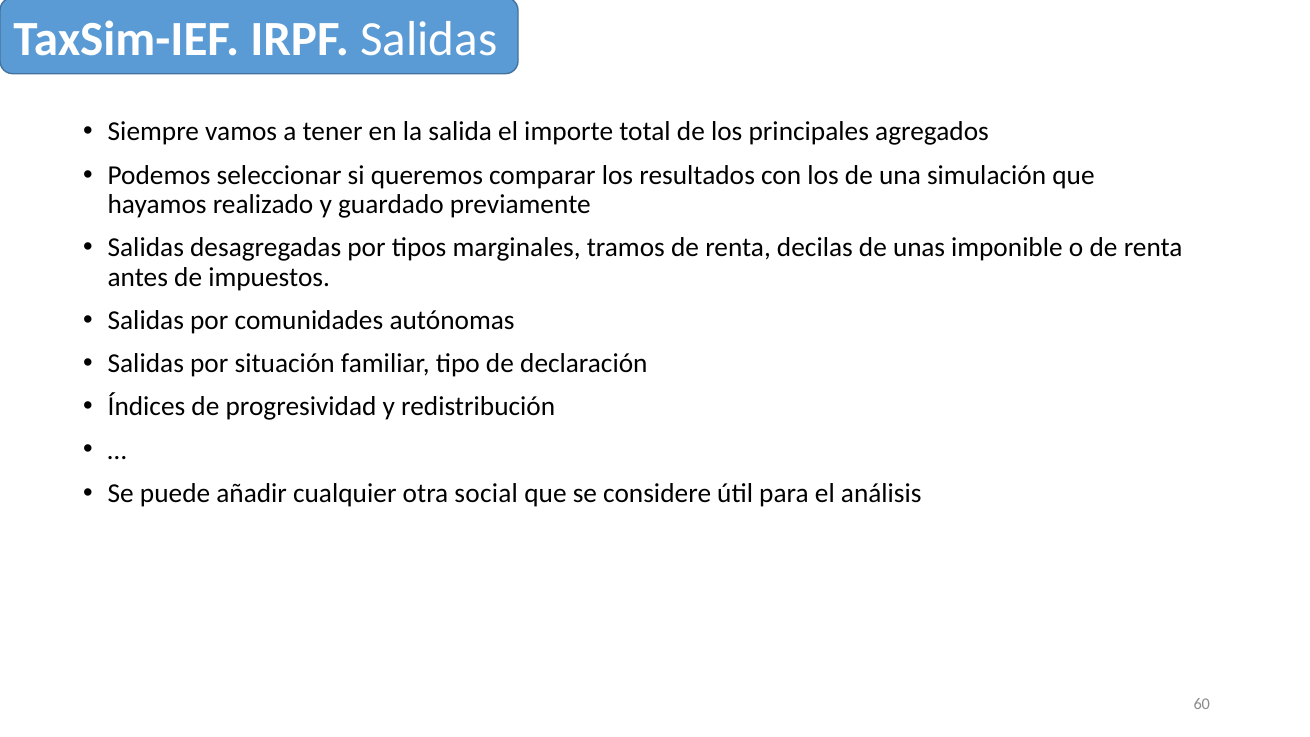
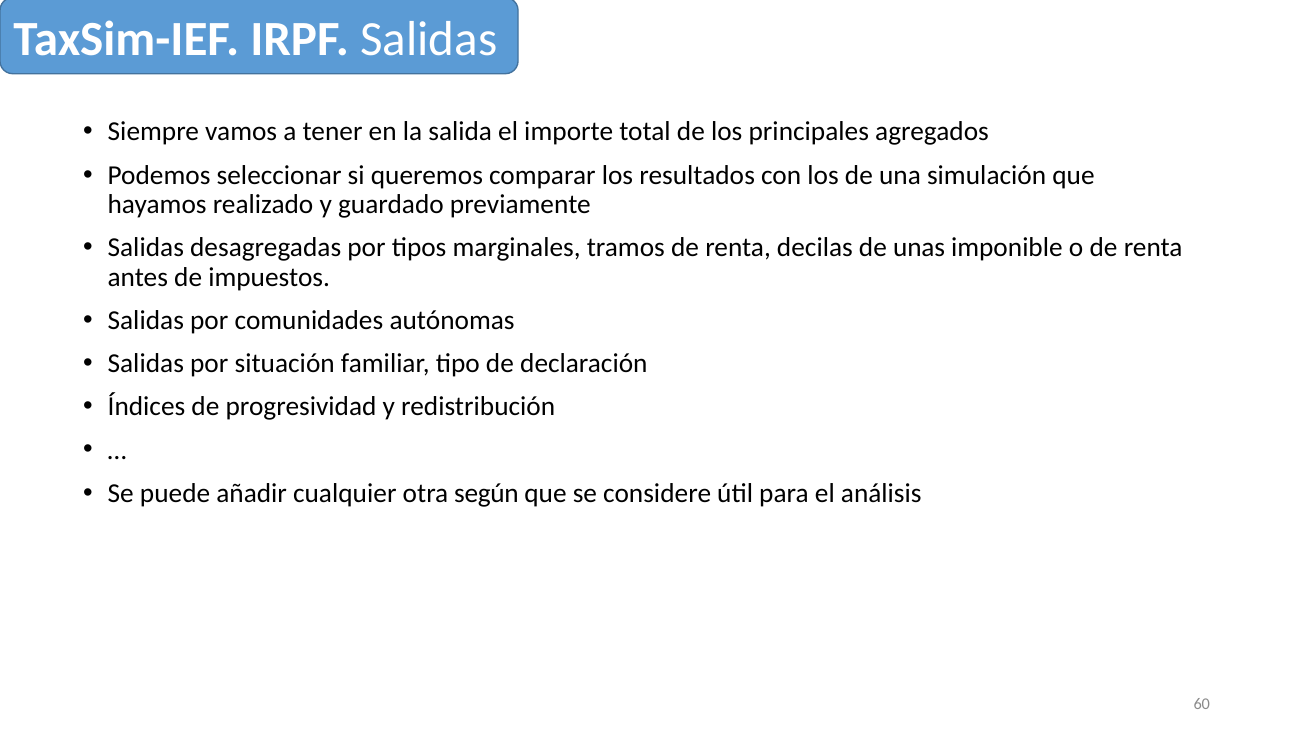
social: social -> según (486, 493)
